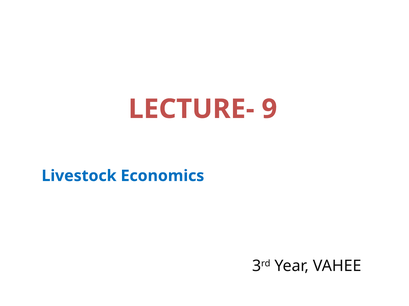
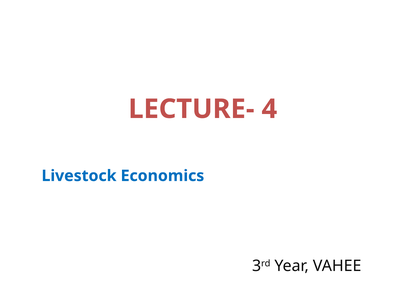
9: 9 -> 4 (269, 109)
